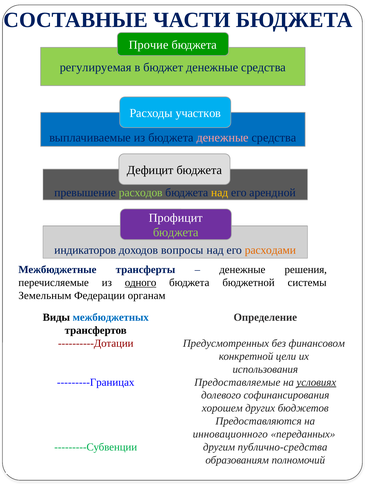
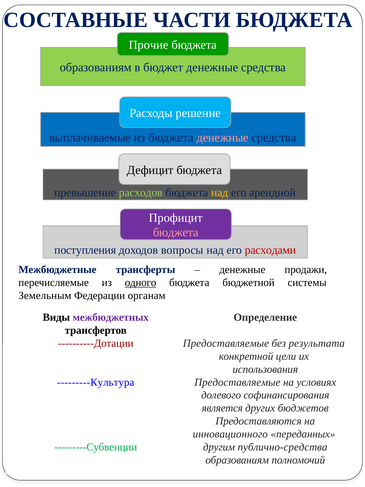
регулируемая: регулируемая -> образованиям (96, 67)
участков: участков -> решение (198, 113)
бюджета colour: light green -> pink (176, 232)
индикаторов: индикаторов -> поступления (85, 250)
расходами colour: orange -> red (270, 250)
решения: решения -> продажи (306, 269)
межбюджетных colour: blue -> purple (111, 317)
Предусмотренных: Предусмотренных -> Предоставляемые (226, 343)
финансовом: финансовом -> результата (317, 343)
---------Границах: ---------Границах -> ---------Культура (96, 382)
условиях underline: present -> none (316, 382)
хорошем: хорошем -> является (222, 408)
